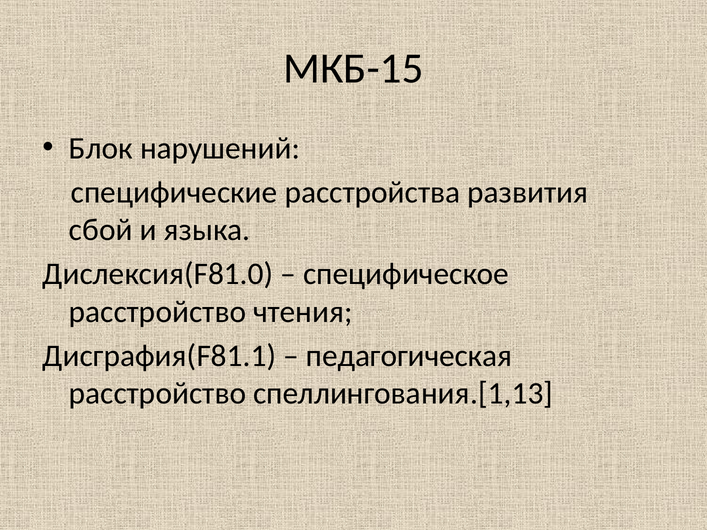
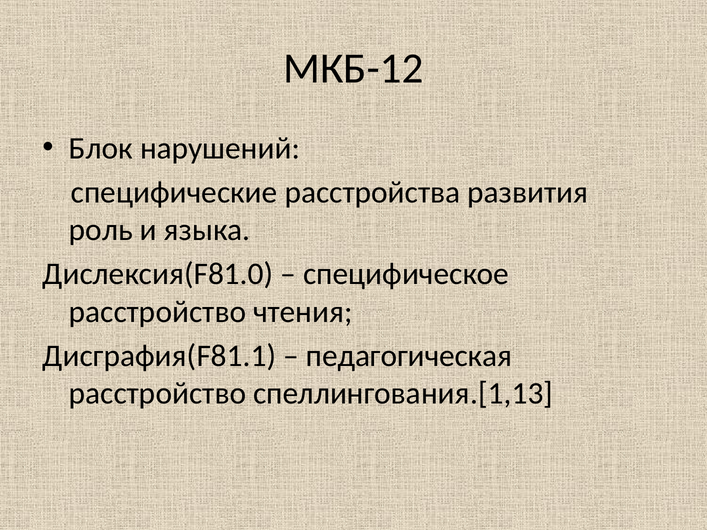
МКБ-15: МКБ-15 -> МКБ-12 (353, 68)
сбой: сбой -> роль (101, 230)
